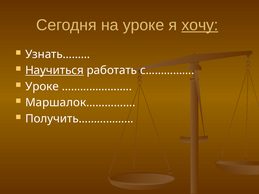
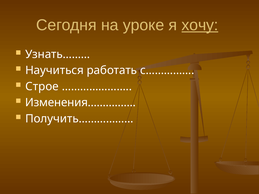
Научиться underline: present -> none (54, 70)
Уроке: Уроке -> Строе (42, 87)
Маршалок……………: Маршалок…………… -> Изменения…………… (80, 103)
